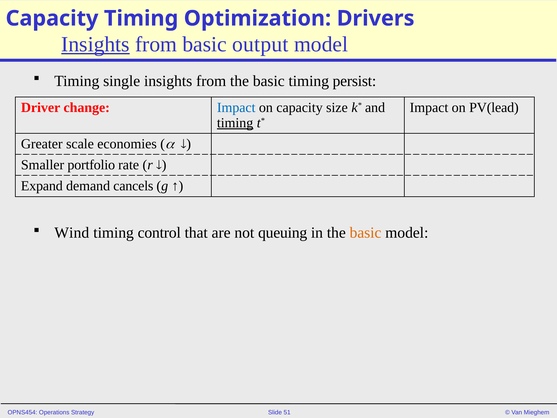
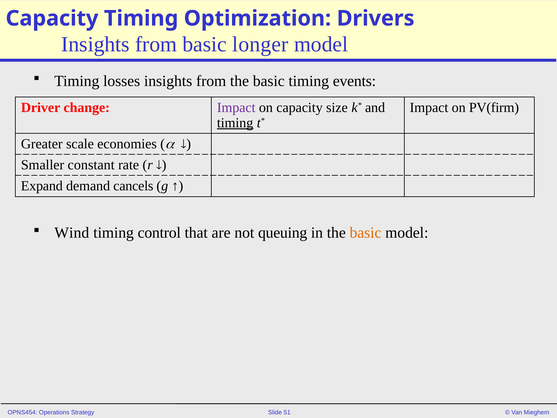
Insights underline: present -> none (96, 44)
output: output -> longer (260, 44)
single: single -> losses (122, 81)
persist: persist -> events (354, 81)
Impact colour: blue -> purple (236, 107)
PV(lead: PV(lead -> PV(firm (494, 107)
portfolio: portfolio -> constant (91, 165)
